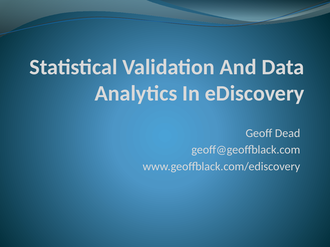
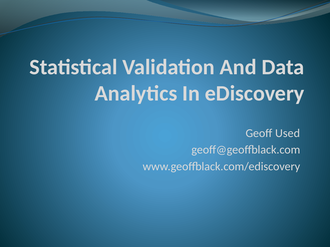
Dead: Dead -> Used (288, 133)
